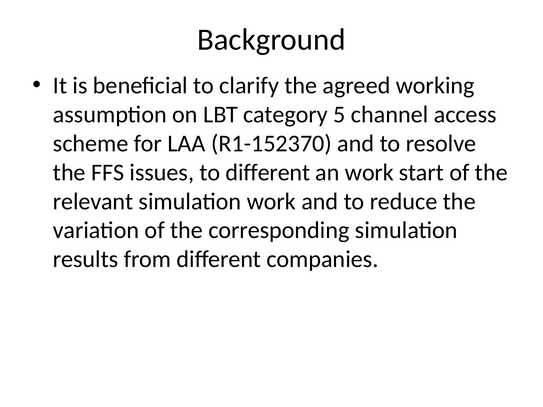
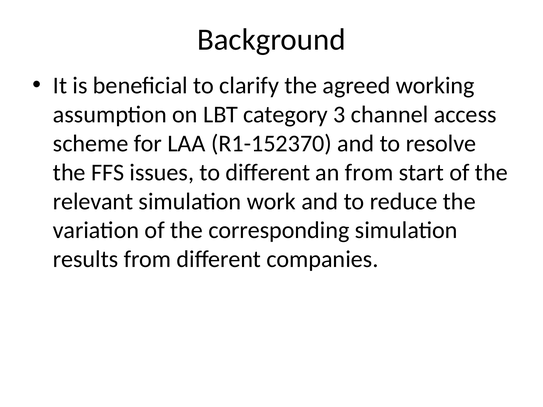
5: 5 -> 3 (339, 115)
an work: work -> from (369, 173)
